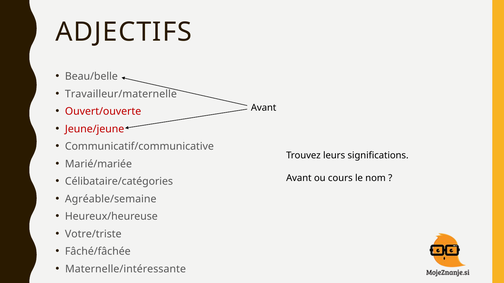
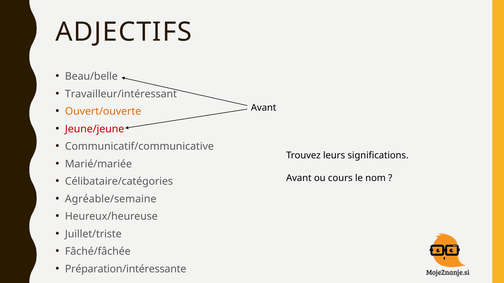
Travailleur/maternelle: Travailleur/maternelle -> Travailleur/intéressant (121, 94)
Ouvert/ouverte colour: red -> orange (103, 112)
Votre/triste: Votre/triste -> Juillet/triste (93, 234)
Maternelle/intéressante: Maternelle/intéressante -> Préparation/intéressante (126, 269)
